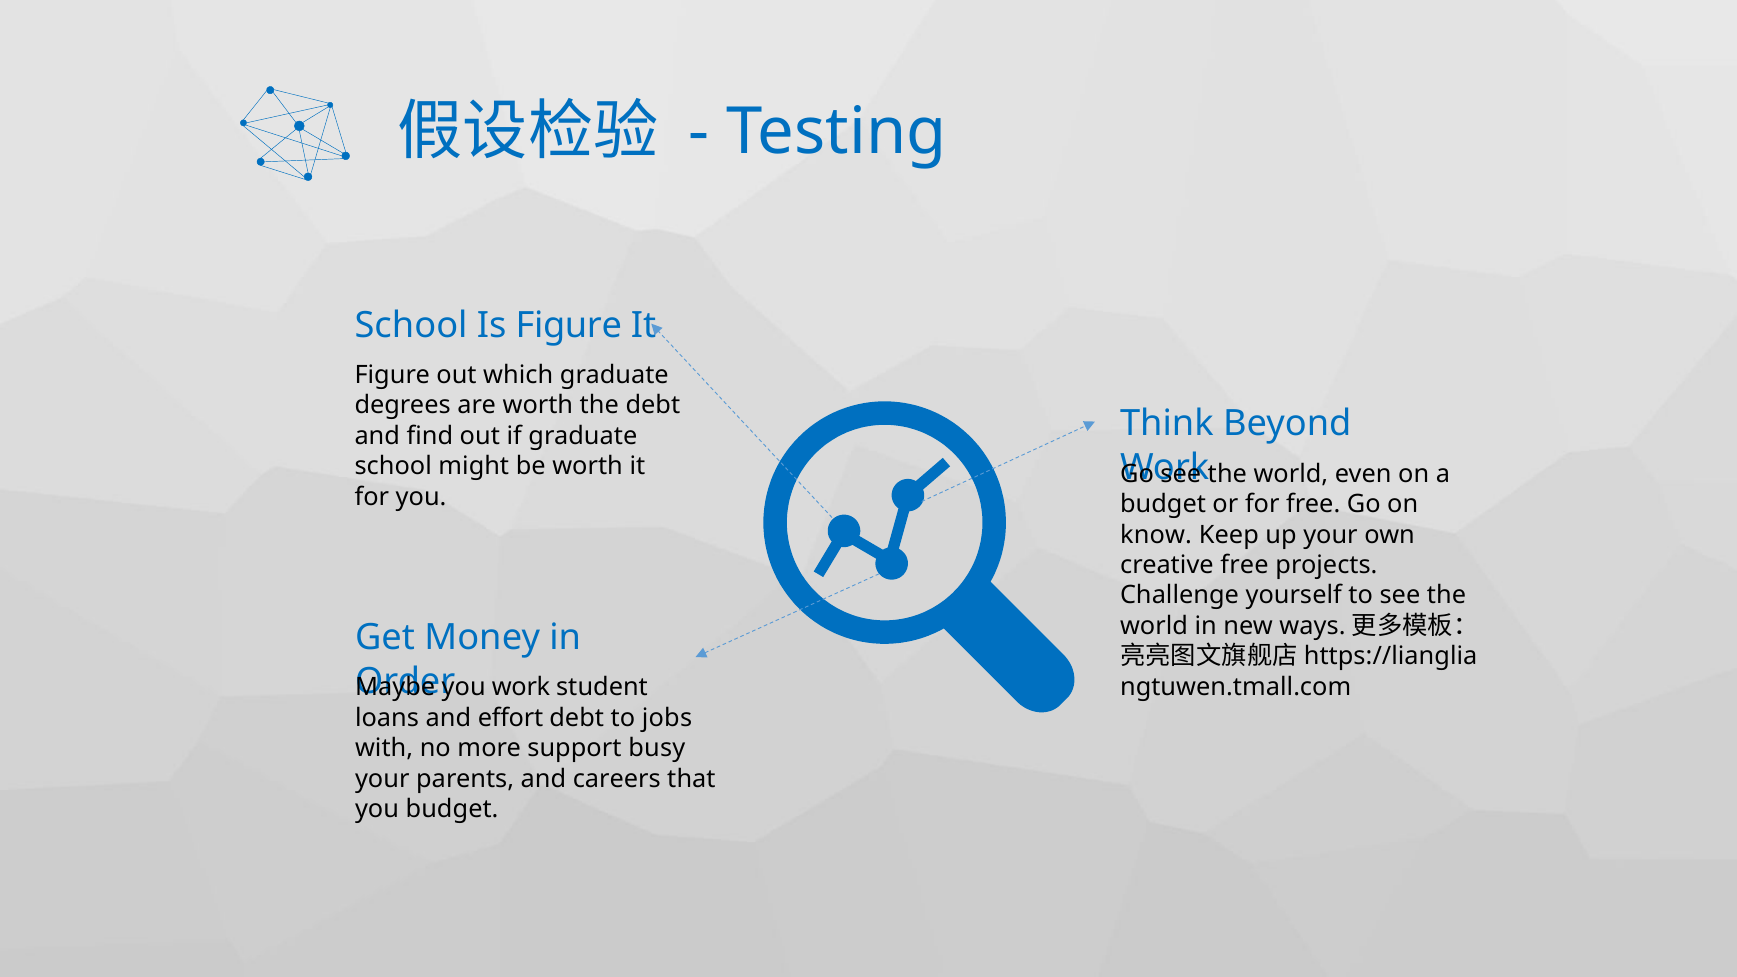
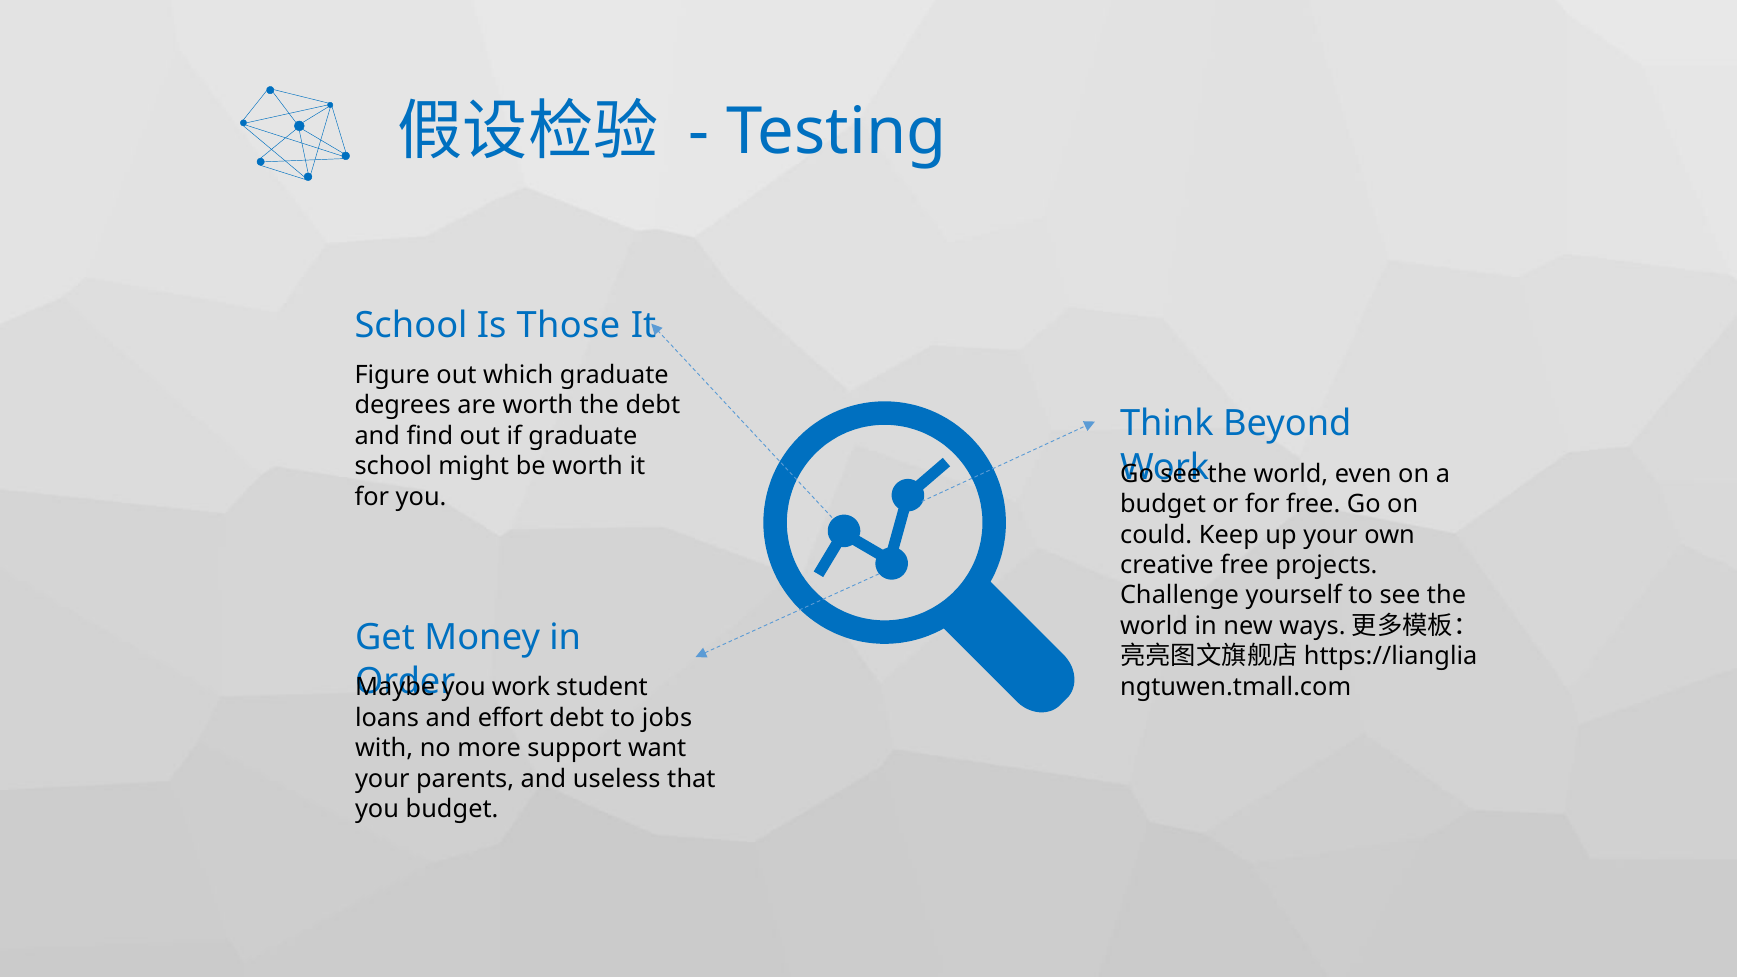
Is Figure: Figure -> Those (568, 326)
know: know -> could (1156, 535)
busy: busy -> want (657, 748)
careers: careers -> useless (617, 779)
